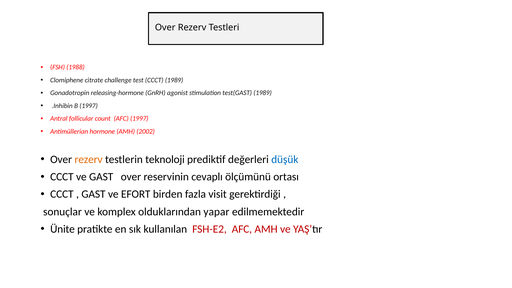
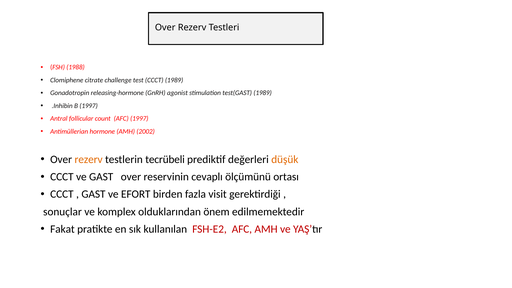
teknoloji: teknoloji -> tecrübeli (165, 159)
düşük colour: blue -> orange (285, 159)
yapar: yapar -> önem (217, 212)
Ünite: Ünite -> Fakat (62, 229)
